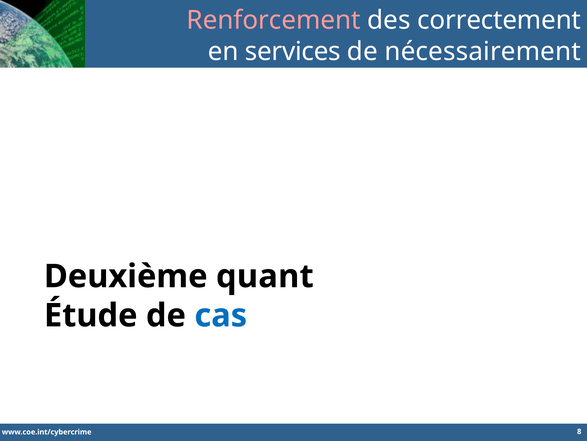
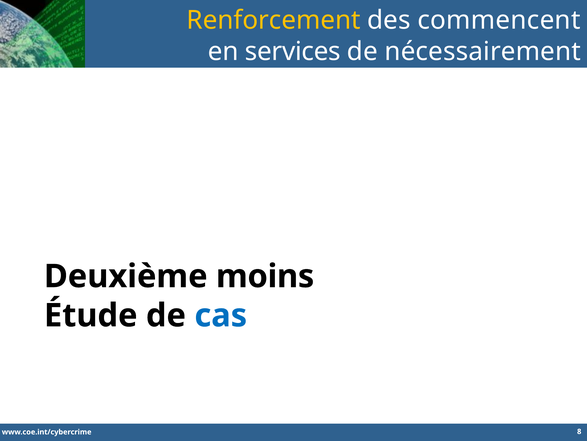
Renforcement colour: pink -> yellow (274, 20)
correctement: correctement -> commencent (499, 20)
quant: quant -> moins (265, 276)
